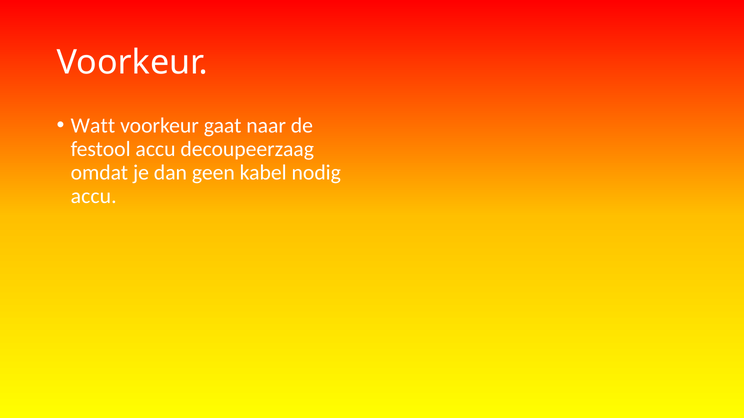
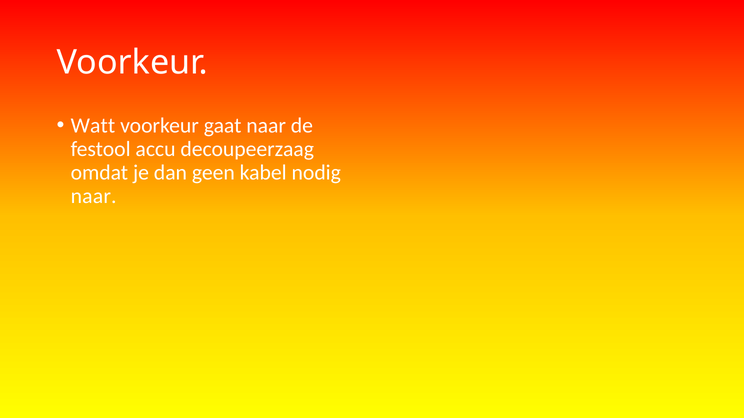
accu: accu -> naar (94, 196)
